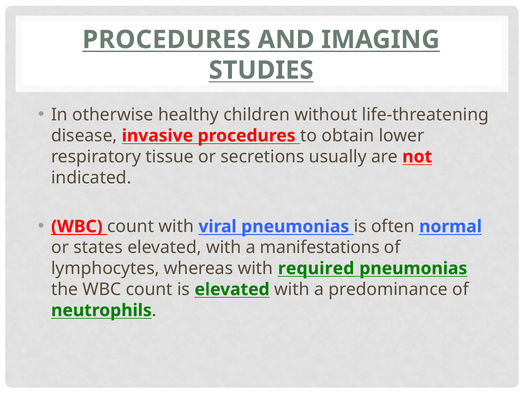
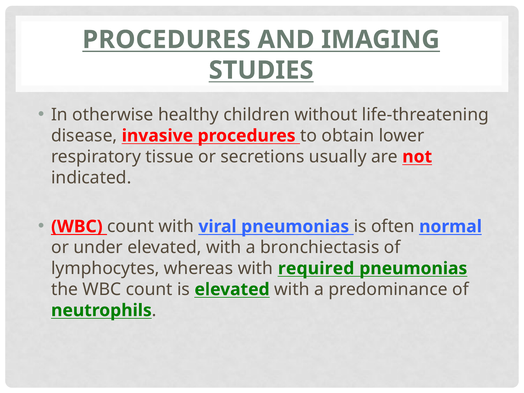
states: states -> under (98, 247)
manifestations: manifestations -> bronchiectasis (320, 247)
